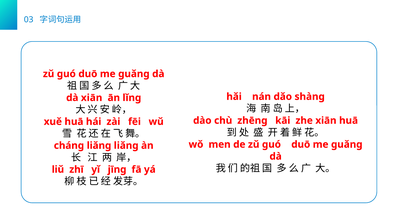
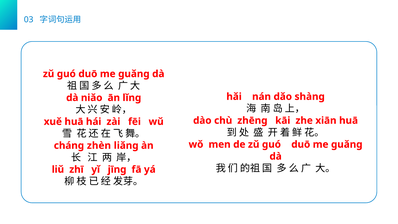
dà xiān: xiān -> niǎo (92, 98)
chánɡ liǎnɡ: liǎnɡ -> zhèn (99, 145)
